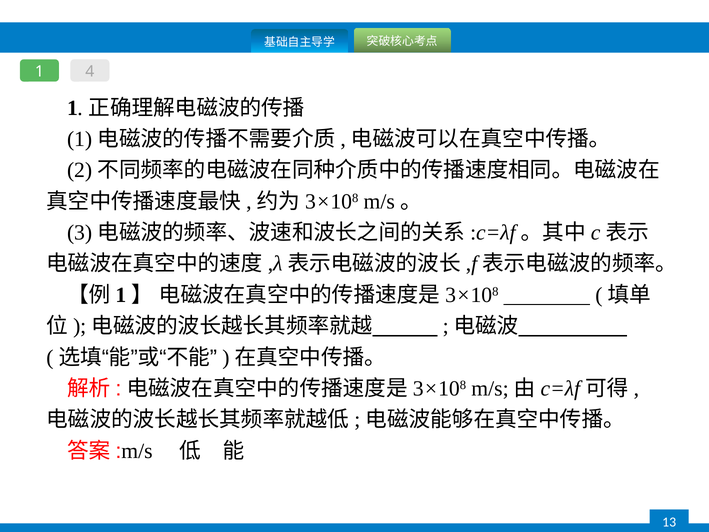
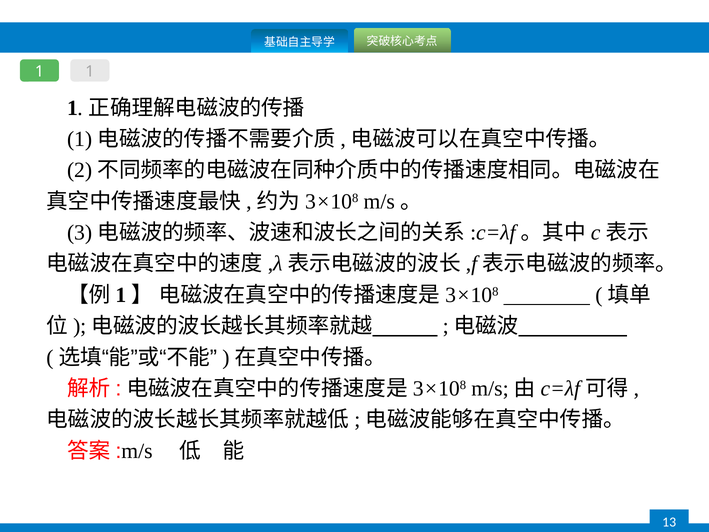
1 4: 4 -> 1 (90, 72)
